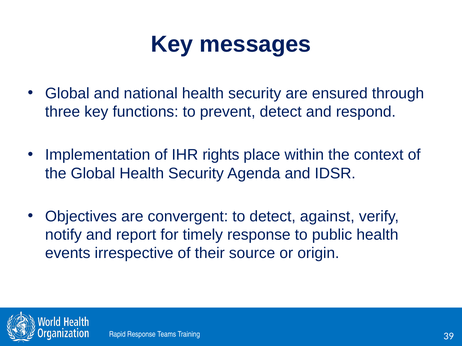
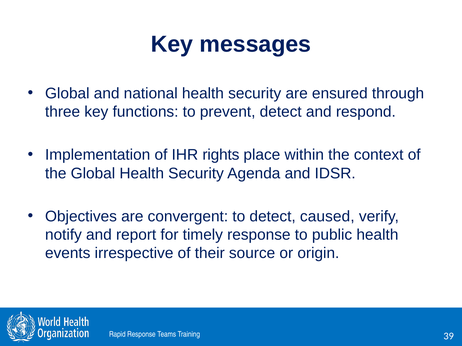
against: against -> caused (327, 217)
